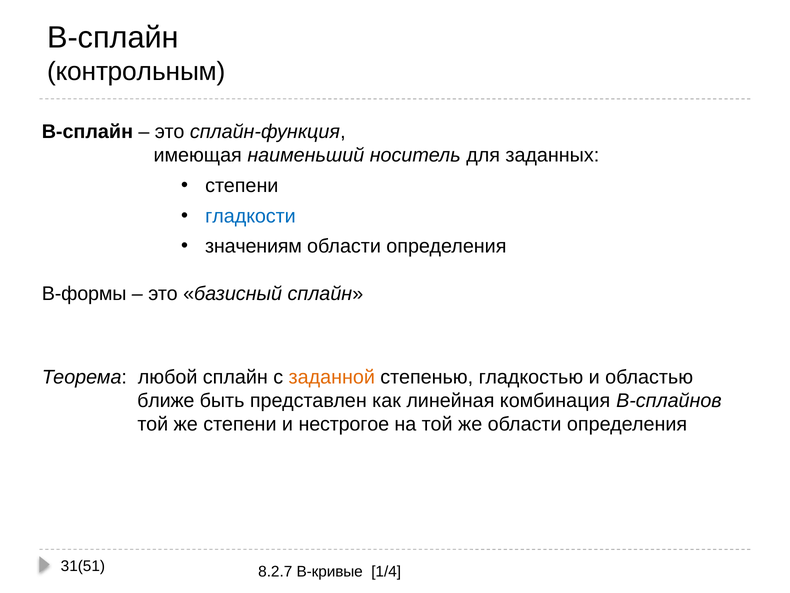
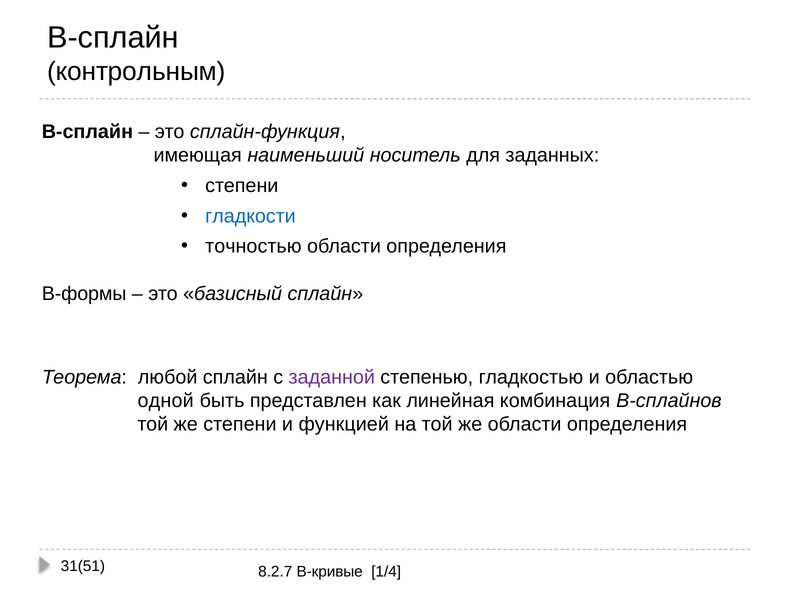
значениям: значениям -> точностью (253, 246)
заданной colour: orange -> purple (332, 377)
ближе: ближе -> одной (166, 400)
нестрогое: нестрогое -> функцией (344, 424)
